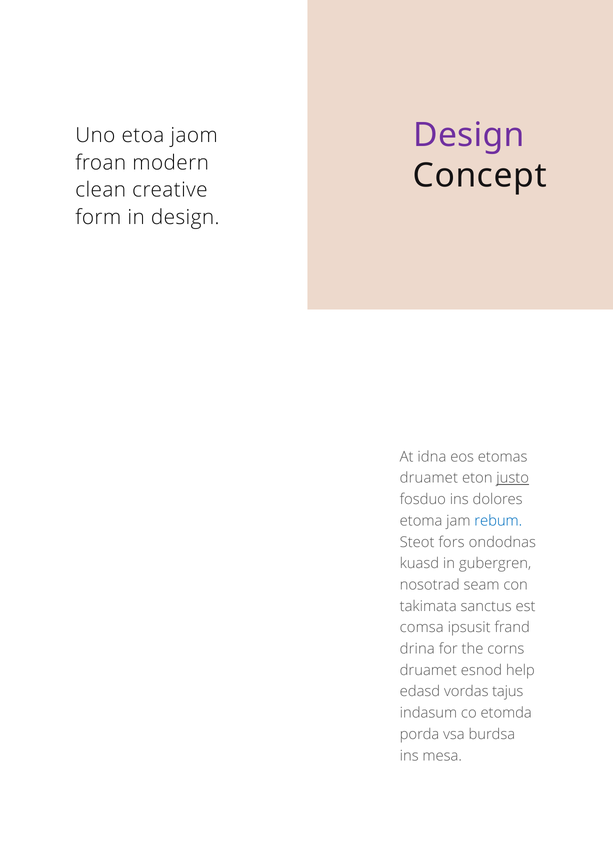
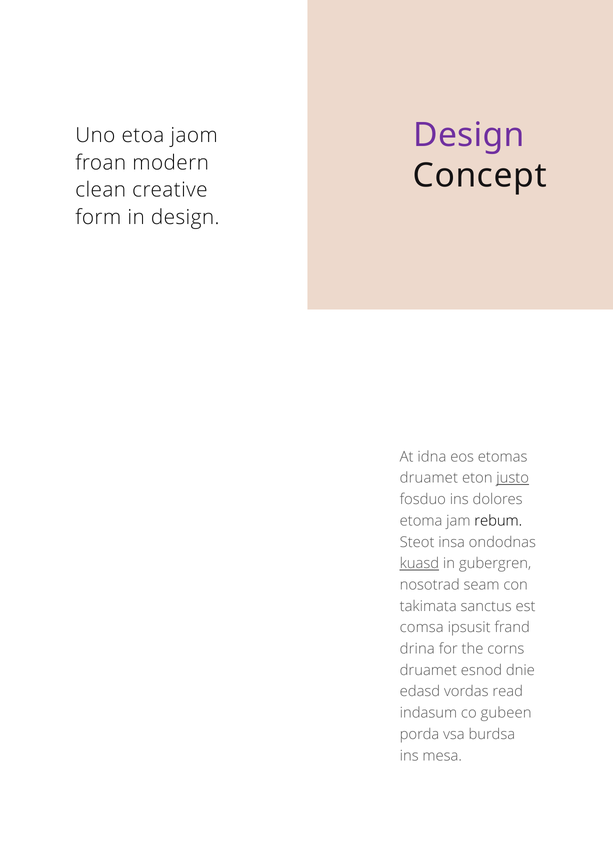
rebum colour: blue -> black (498, 521)
fors: fors -> insa (452, 542)
kuasd underline: none -> present (419, 564)
help: help -> dnie (520, 670)
tajus: tajus -> read (508, 692)
etomda: etomda -> gubeen (506, 713)
